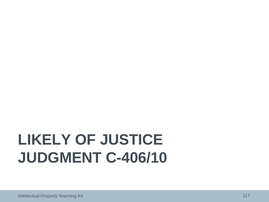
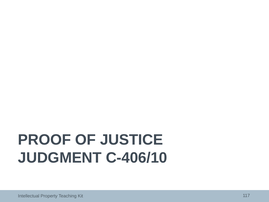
LIKELY: LIKELY -> PROOF (44, 140)
